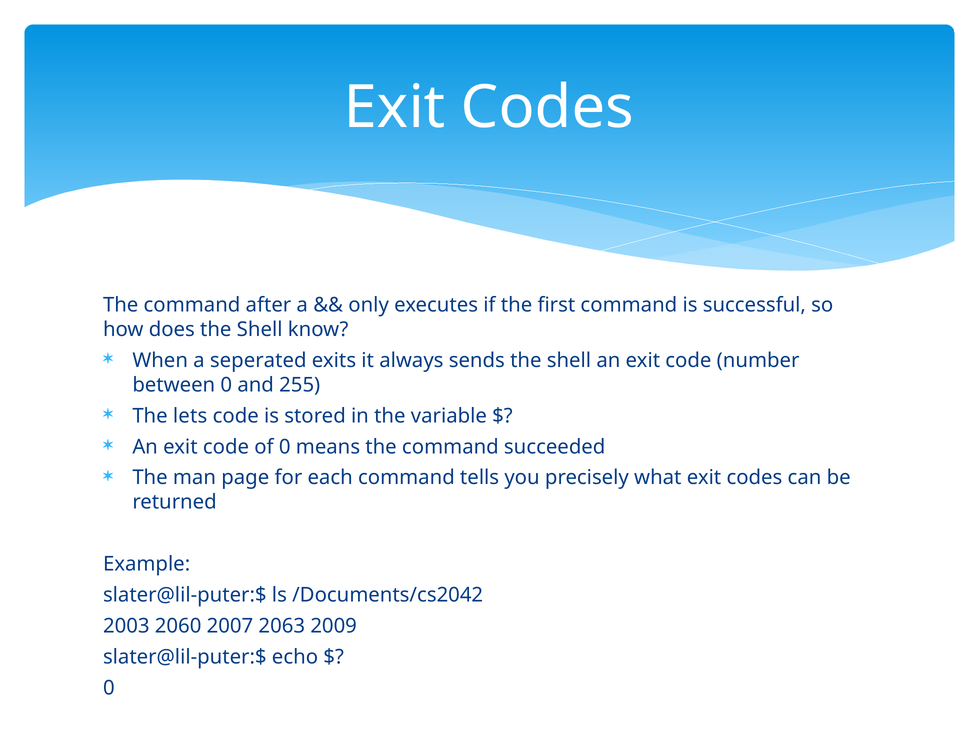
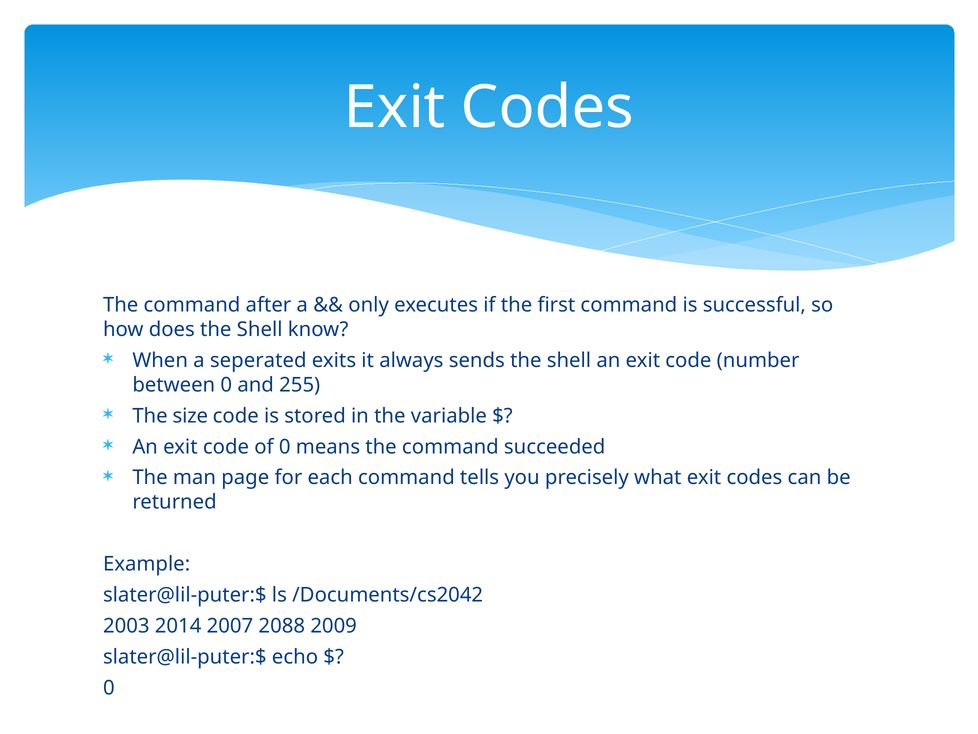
lets: lets -> size (190, 416)
2060: 2060 -> 2014 (178, 626)
2063: 2063 -> 2088 (282, 626)
